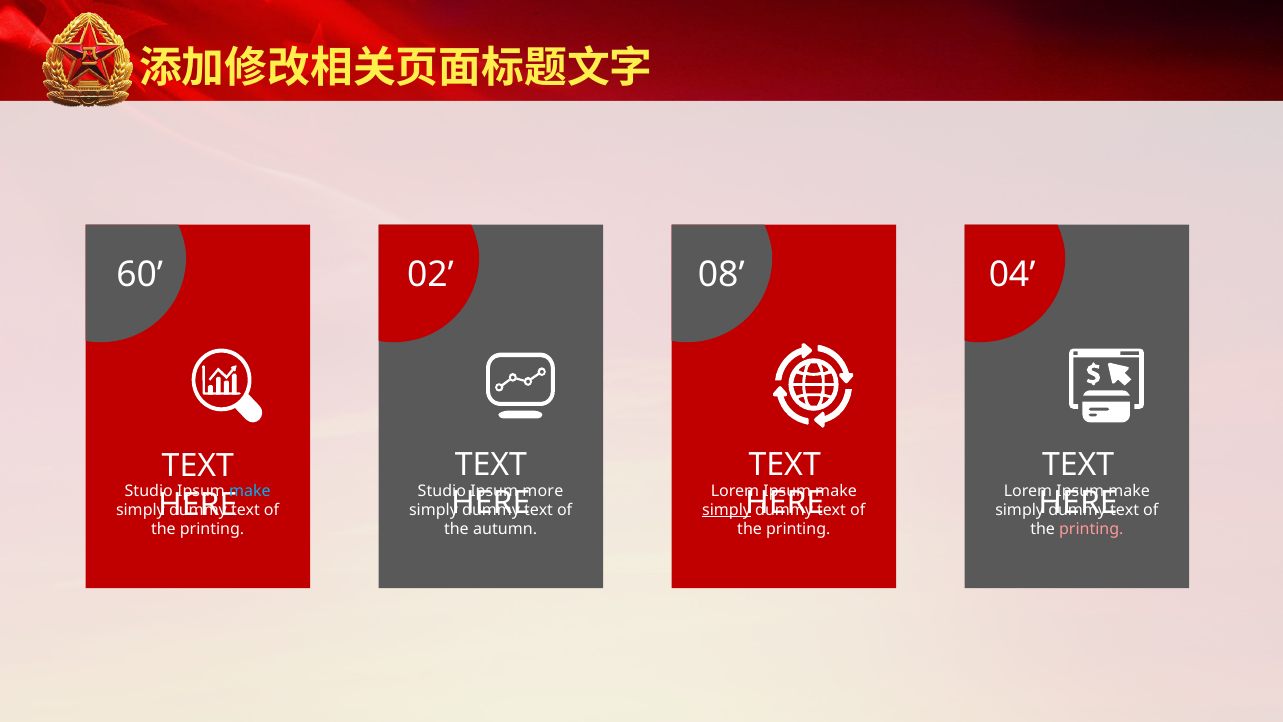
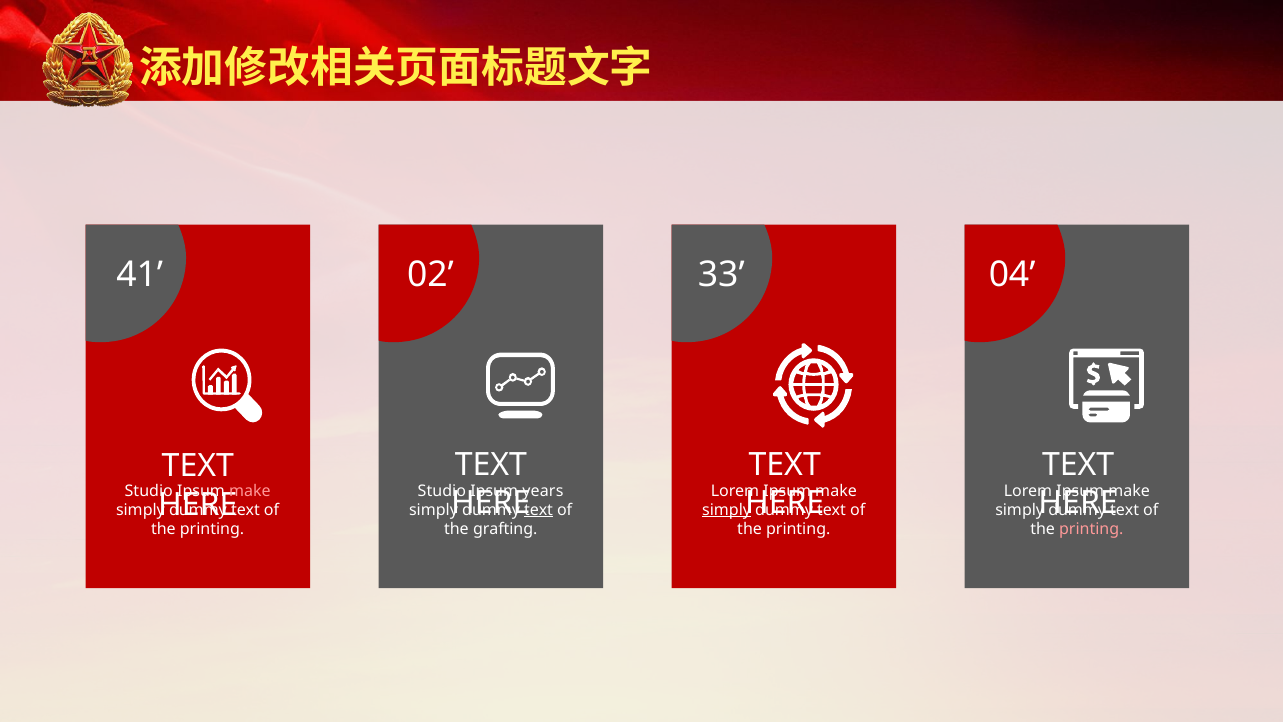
60: 60 -> 41 (140, 274)
08: 08 -> 33 (721, 274)
make colour: light blue -> pink (250, 491)
more: more -> years (543, 491)
text underline: none -> present (539, 510)
autumn: autumn -> grafting (505, 529)
